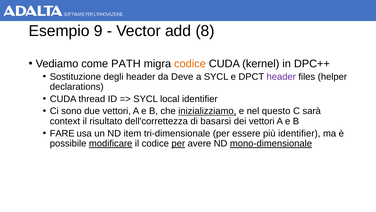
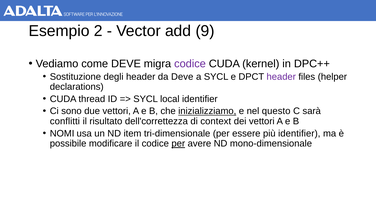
9: 9 -> 2 (98, 31)
8: 8 -> 9 (205, 31)
come PATH: PATH -> DEVE (126, 64)
codice colour: orange -> purple (190, 64)
context: context -> conflitti (65, 121)
basarsi: basarsi -> context (216, 121)
FARE: FARE -> NOMI (62, 133)
modificare underline: present -> none (111, 143)
mono-dimensionale underline: present -> none (271, 143)
